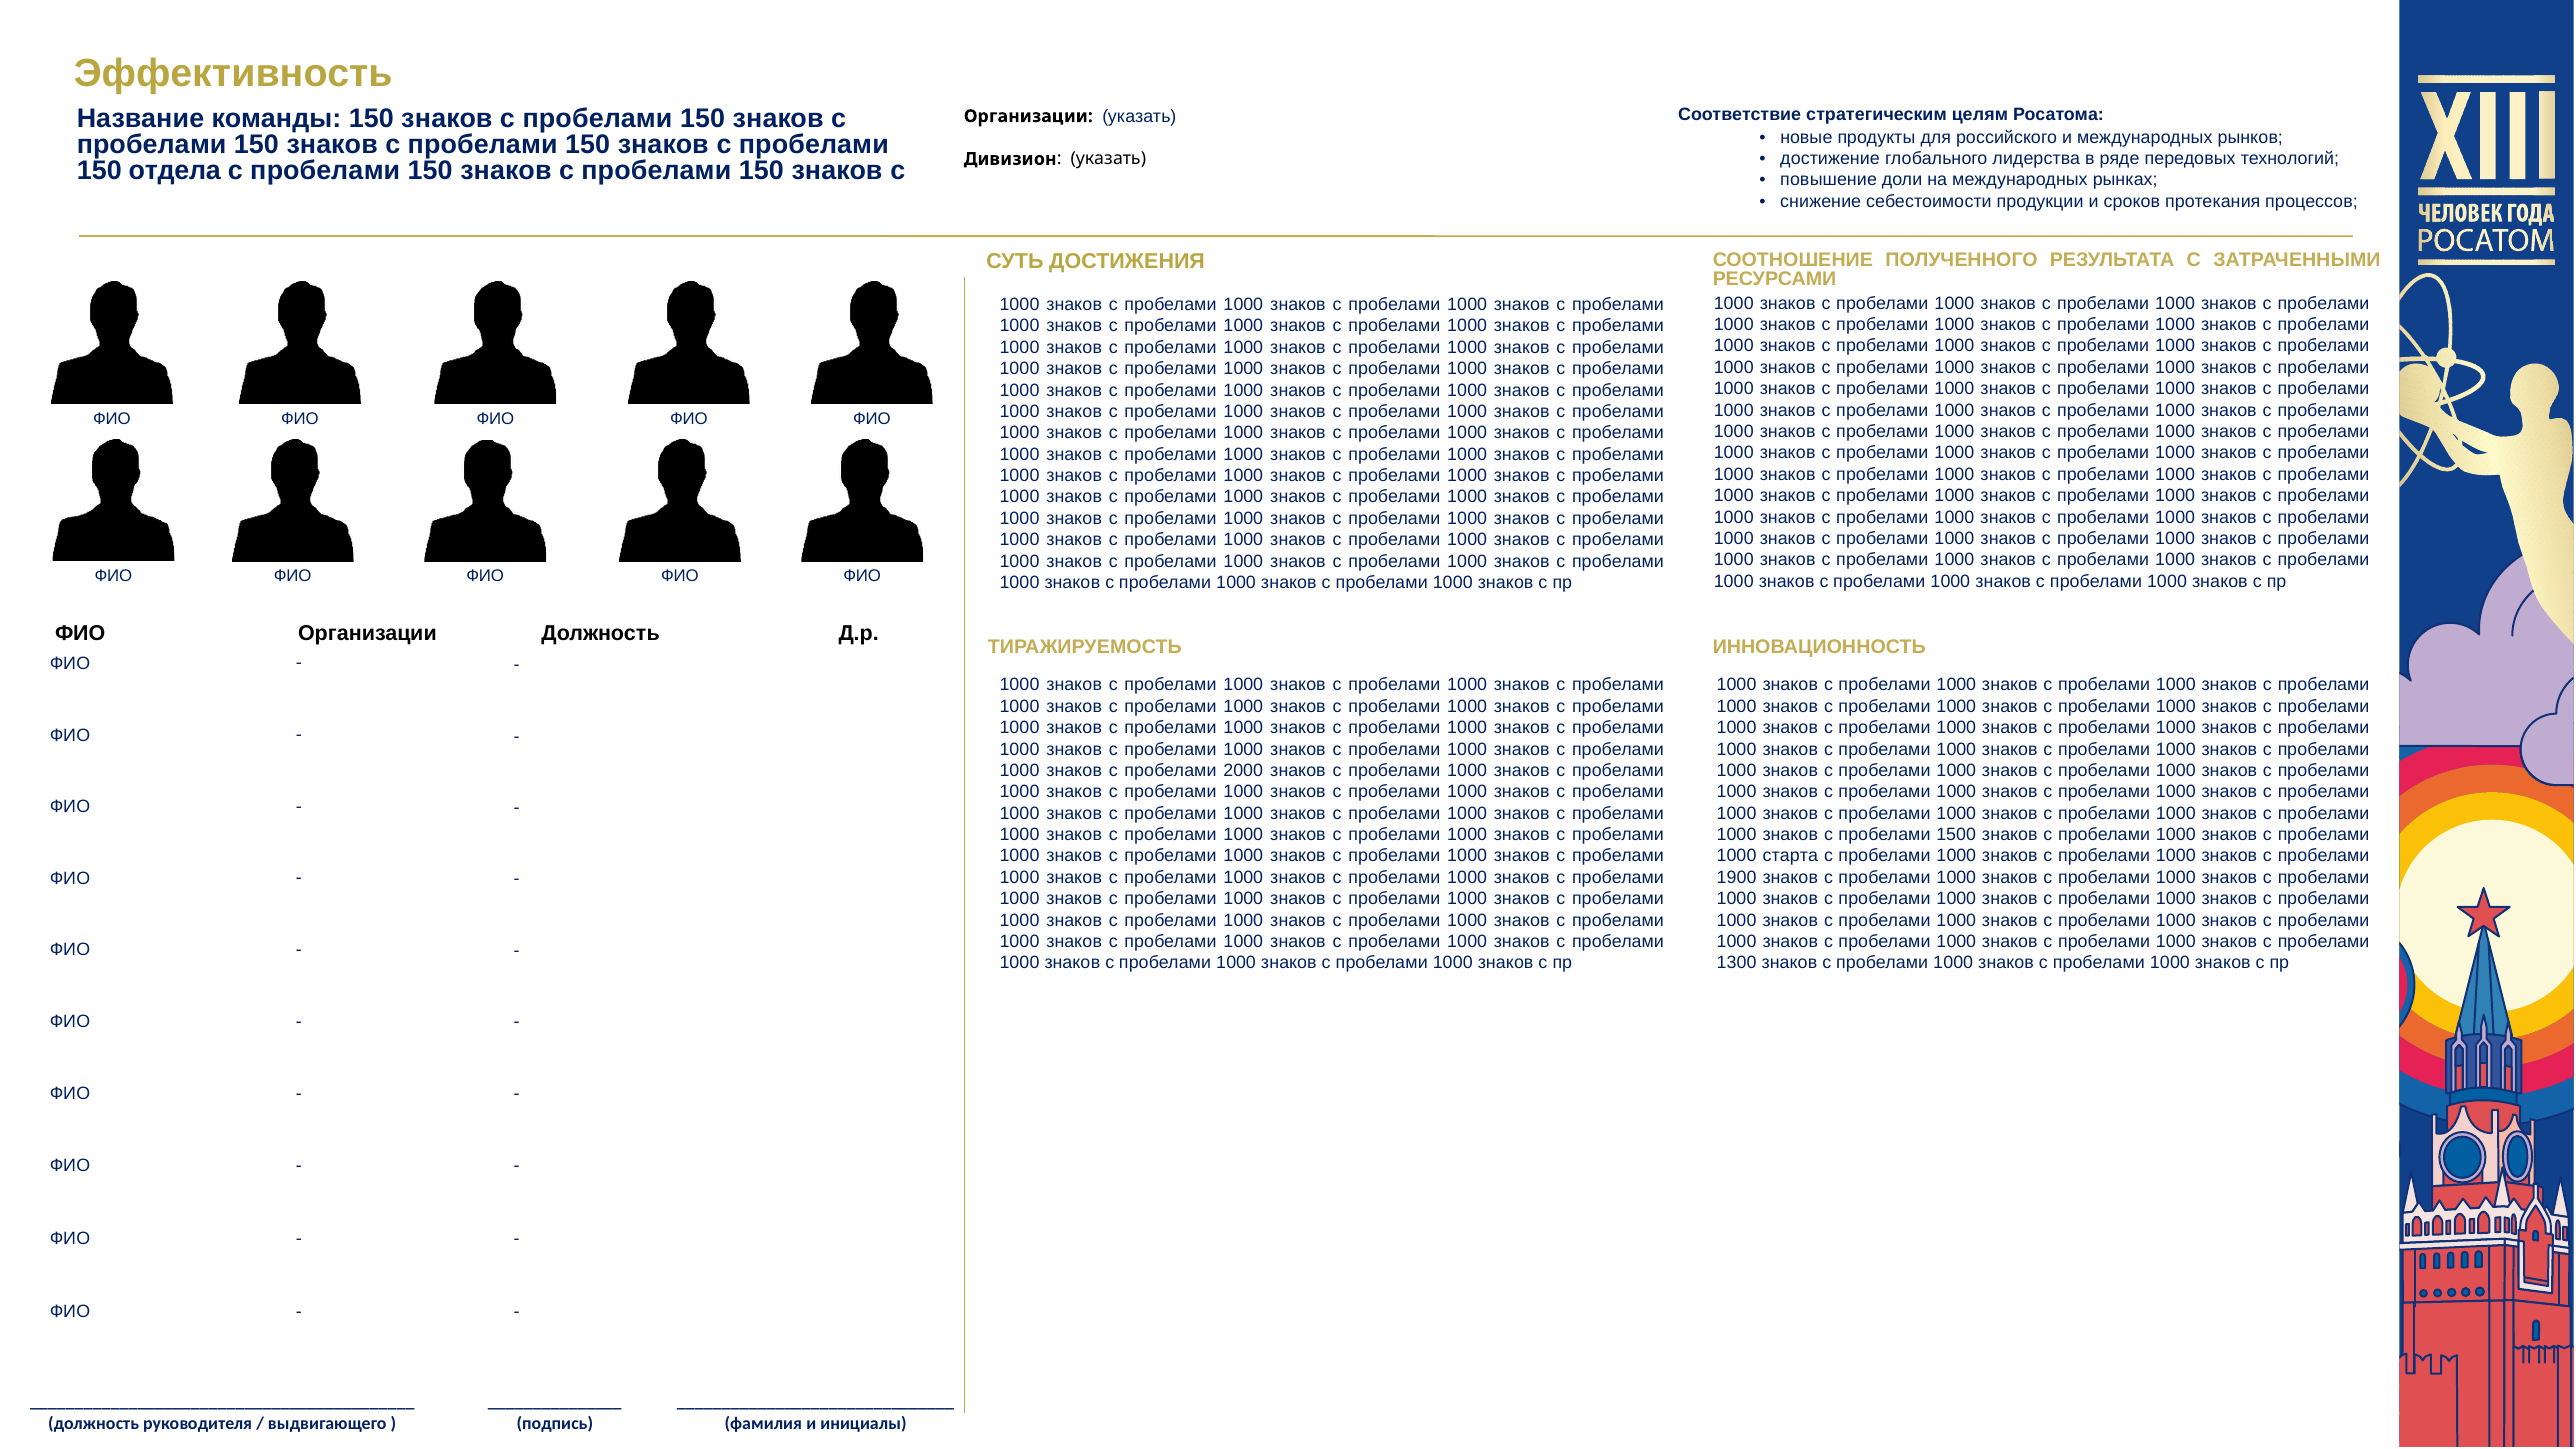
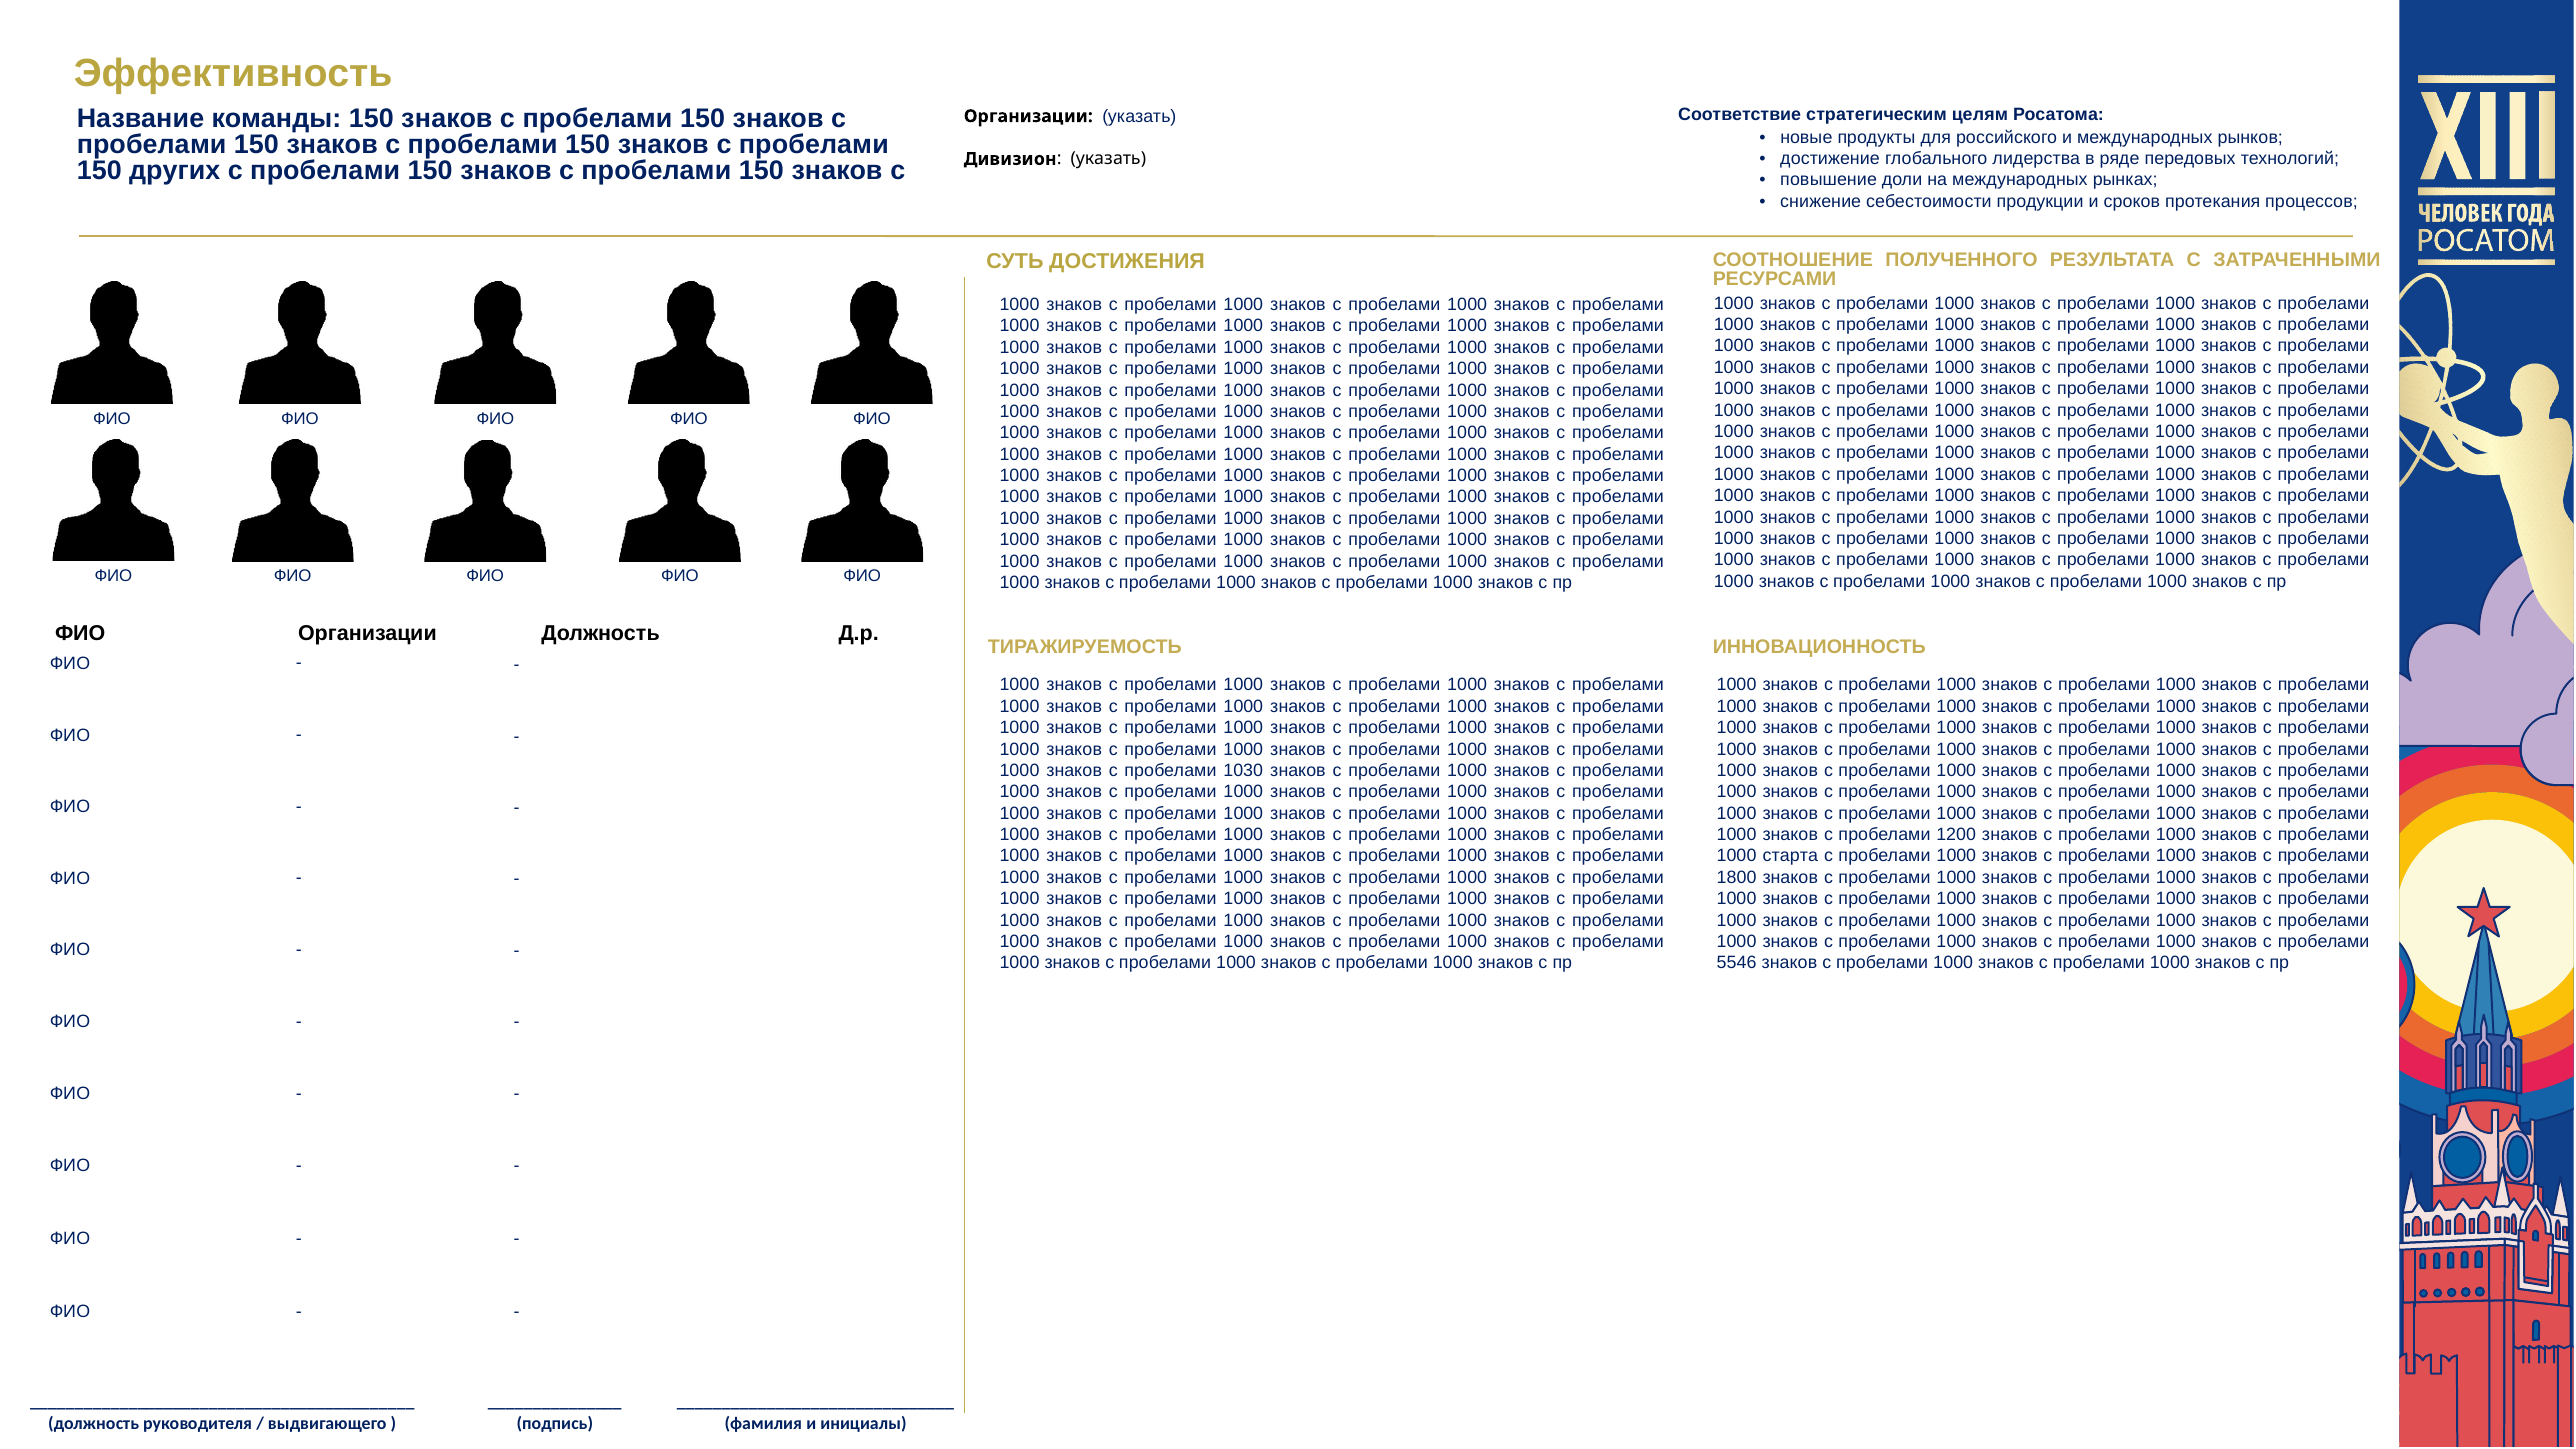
отдела: отдела -> других (175, 170)
2000: 2000 -> 1030 (1243, 771)
1500: 1500 -> 1200 (1956, 835)
1900: 1900 -> 1800 (1737, 878)
1300: 1300 -> 5546 (1737, 963)
